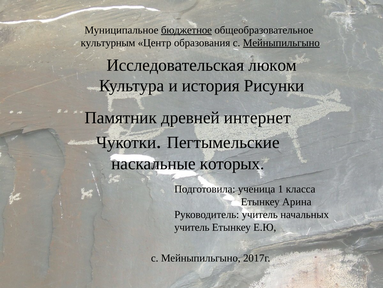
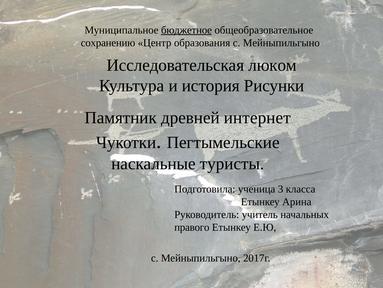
культурным: культурным -> сохранению (108, 43)
Мейныпильгыно underline: present -> none (281, 43)
которых: которых -> туристы (232, 163)
1: 1 -> 3 (281, 189)
учитель: учитель -> правого (192, 227)
